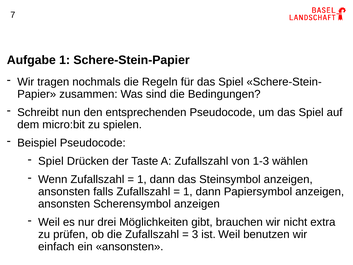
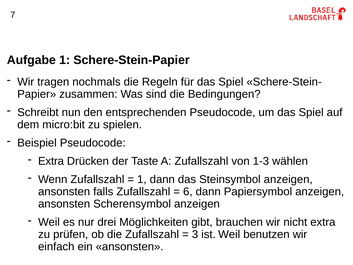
Spiel: Spiel -> Extra (51, 161)
1: 1 -> 6 (188, 192)
